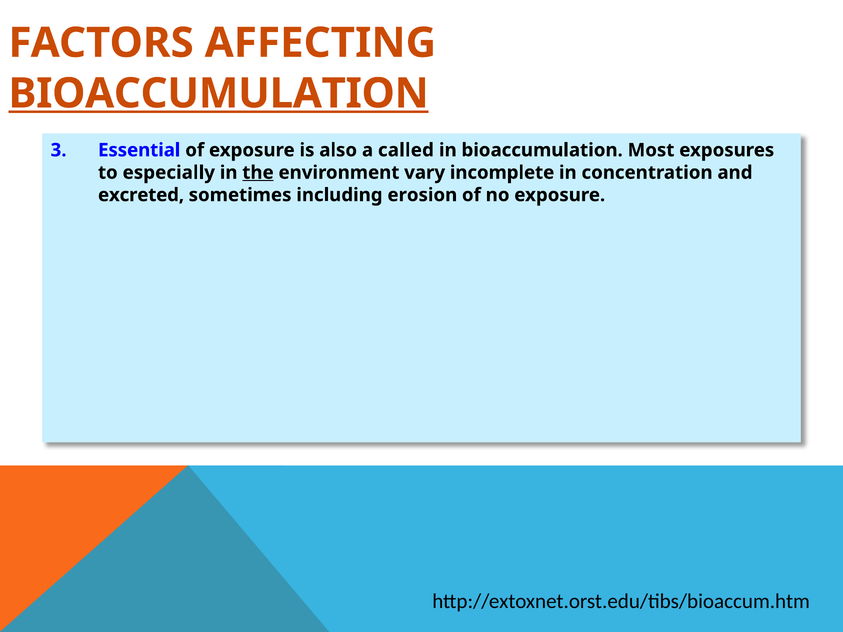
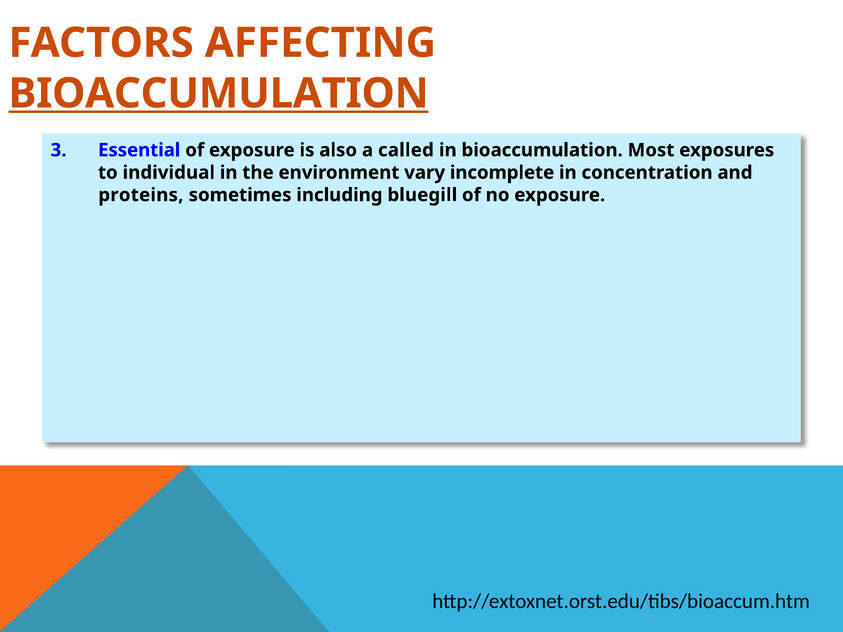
especially: especially -> individual (169, 173)
the underline: present -> none (258, 173)
excreted: excreted -> proteins (141, 195)
erosion: erosion -> bluegill (422, 195)
